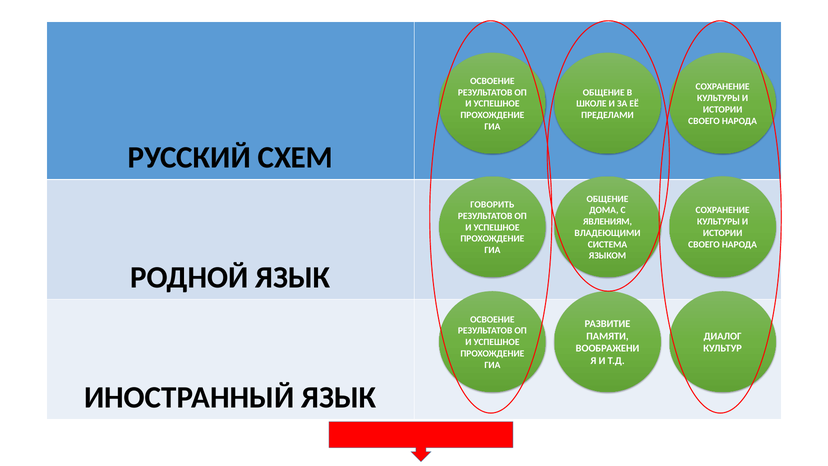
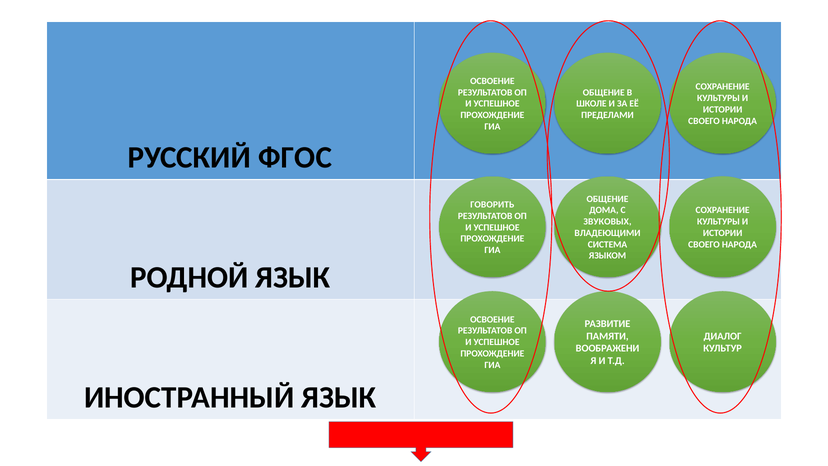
СХЕМ: СХЕМ -> ФГОС (295, 158)
ЯВЛЕНИЯМ: ЯВЛЕНИЯМ -> ЗВУКОВЫХ (607, 222)
